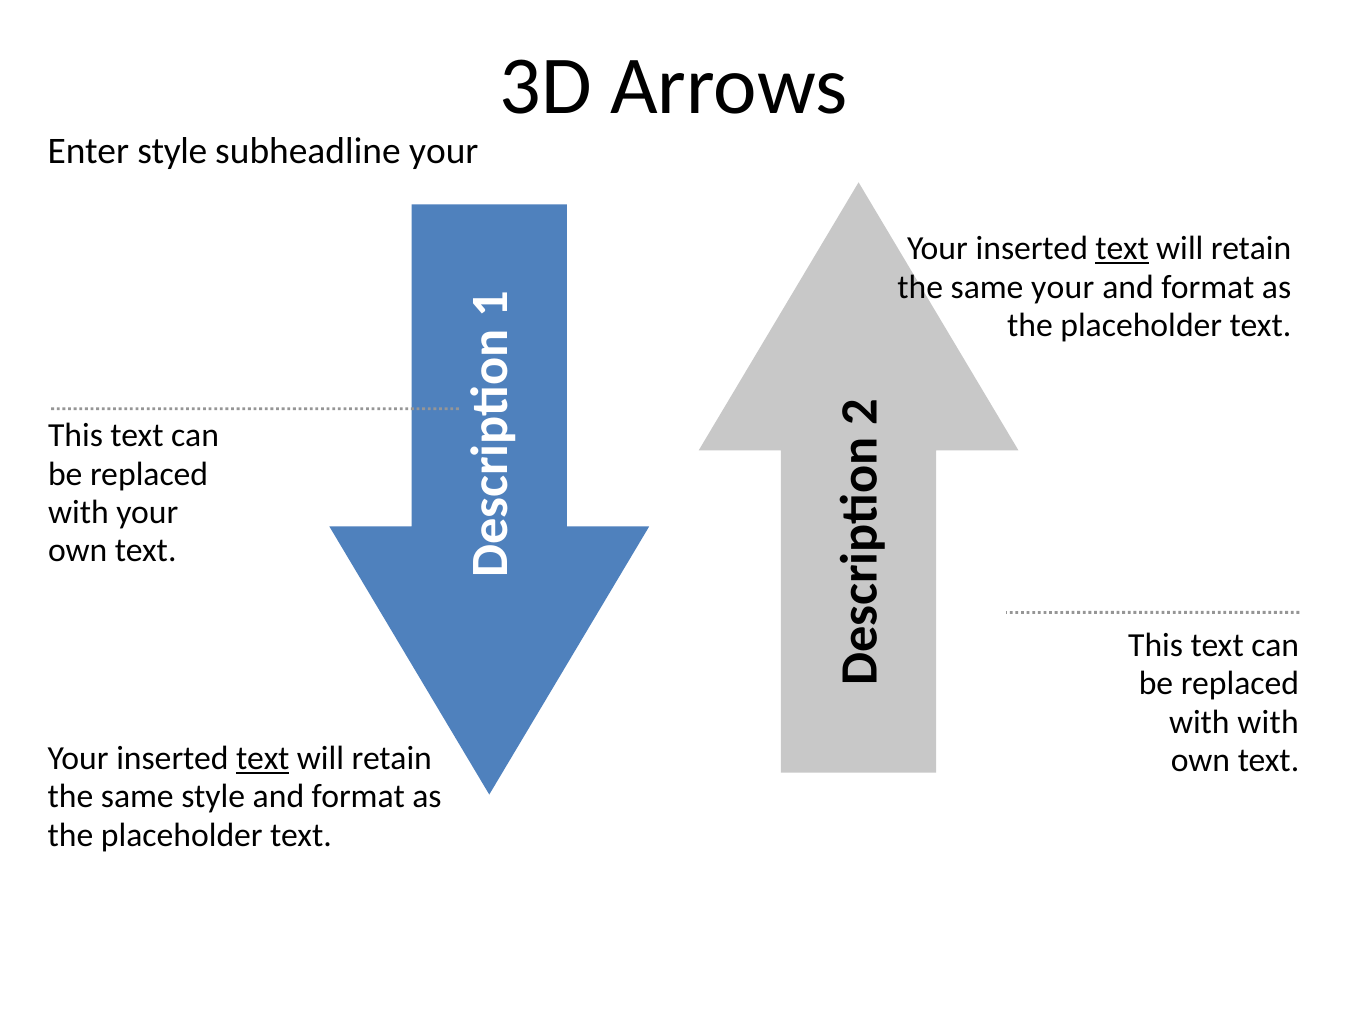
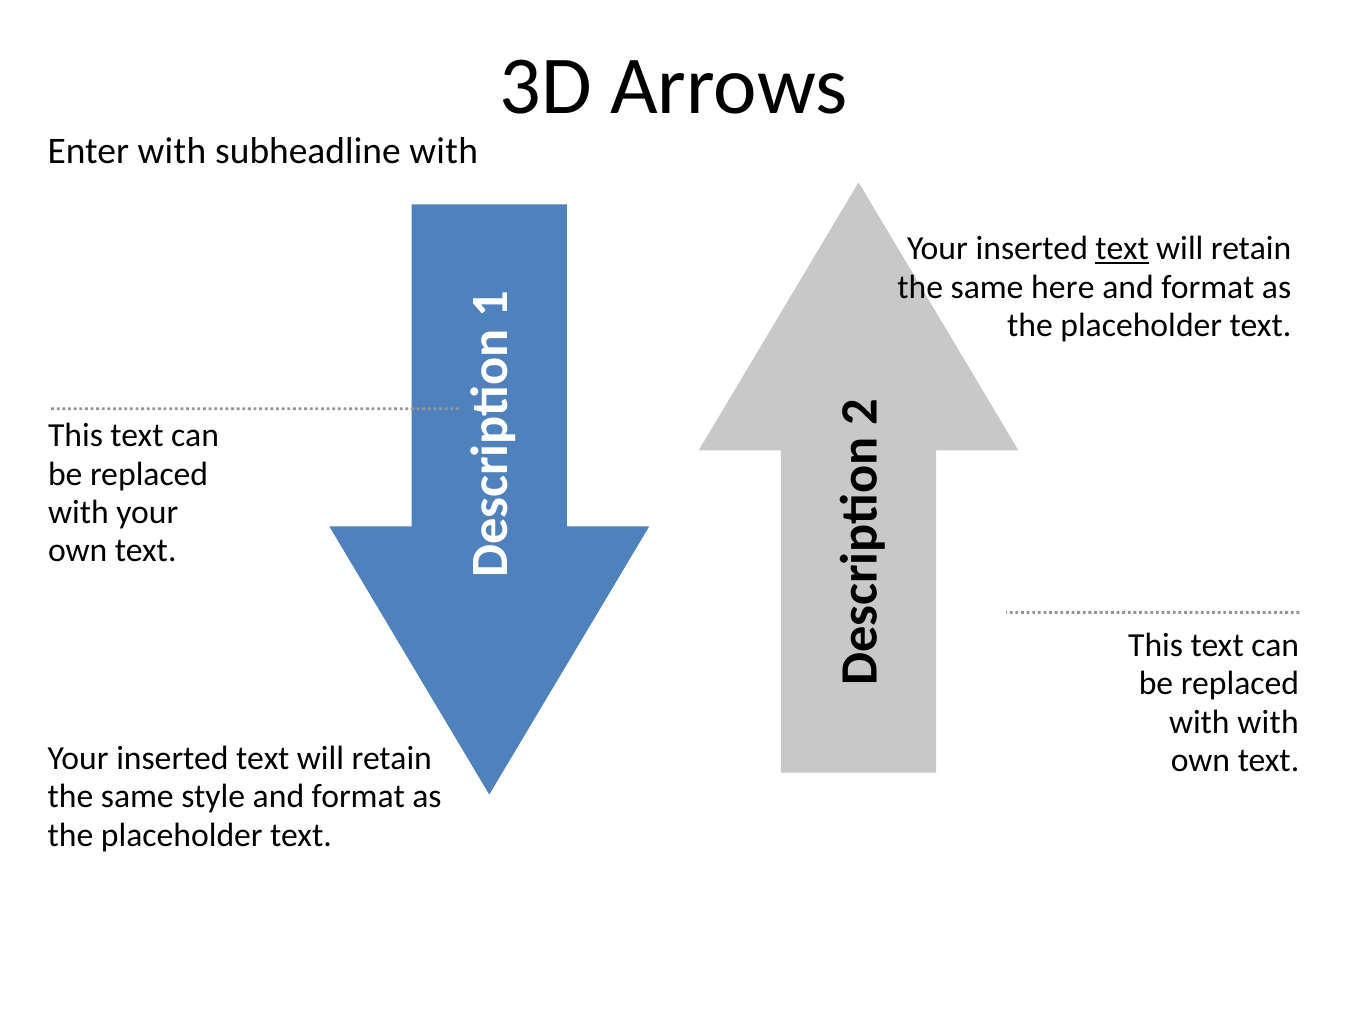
Enter style: style -> with (172, 151)
subheadline your: your -> with (444, 151)
same your: your -> here (1063, 287)
text underline: present -> none (263, 758)
